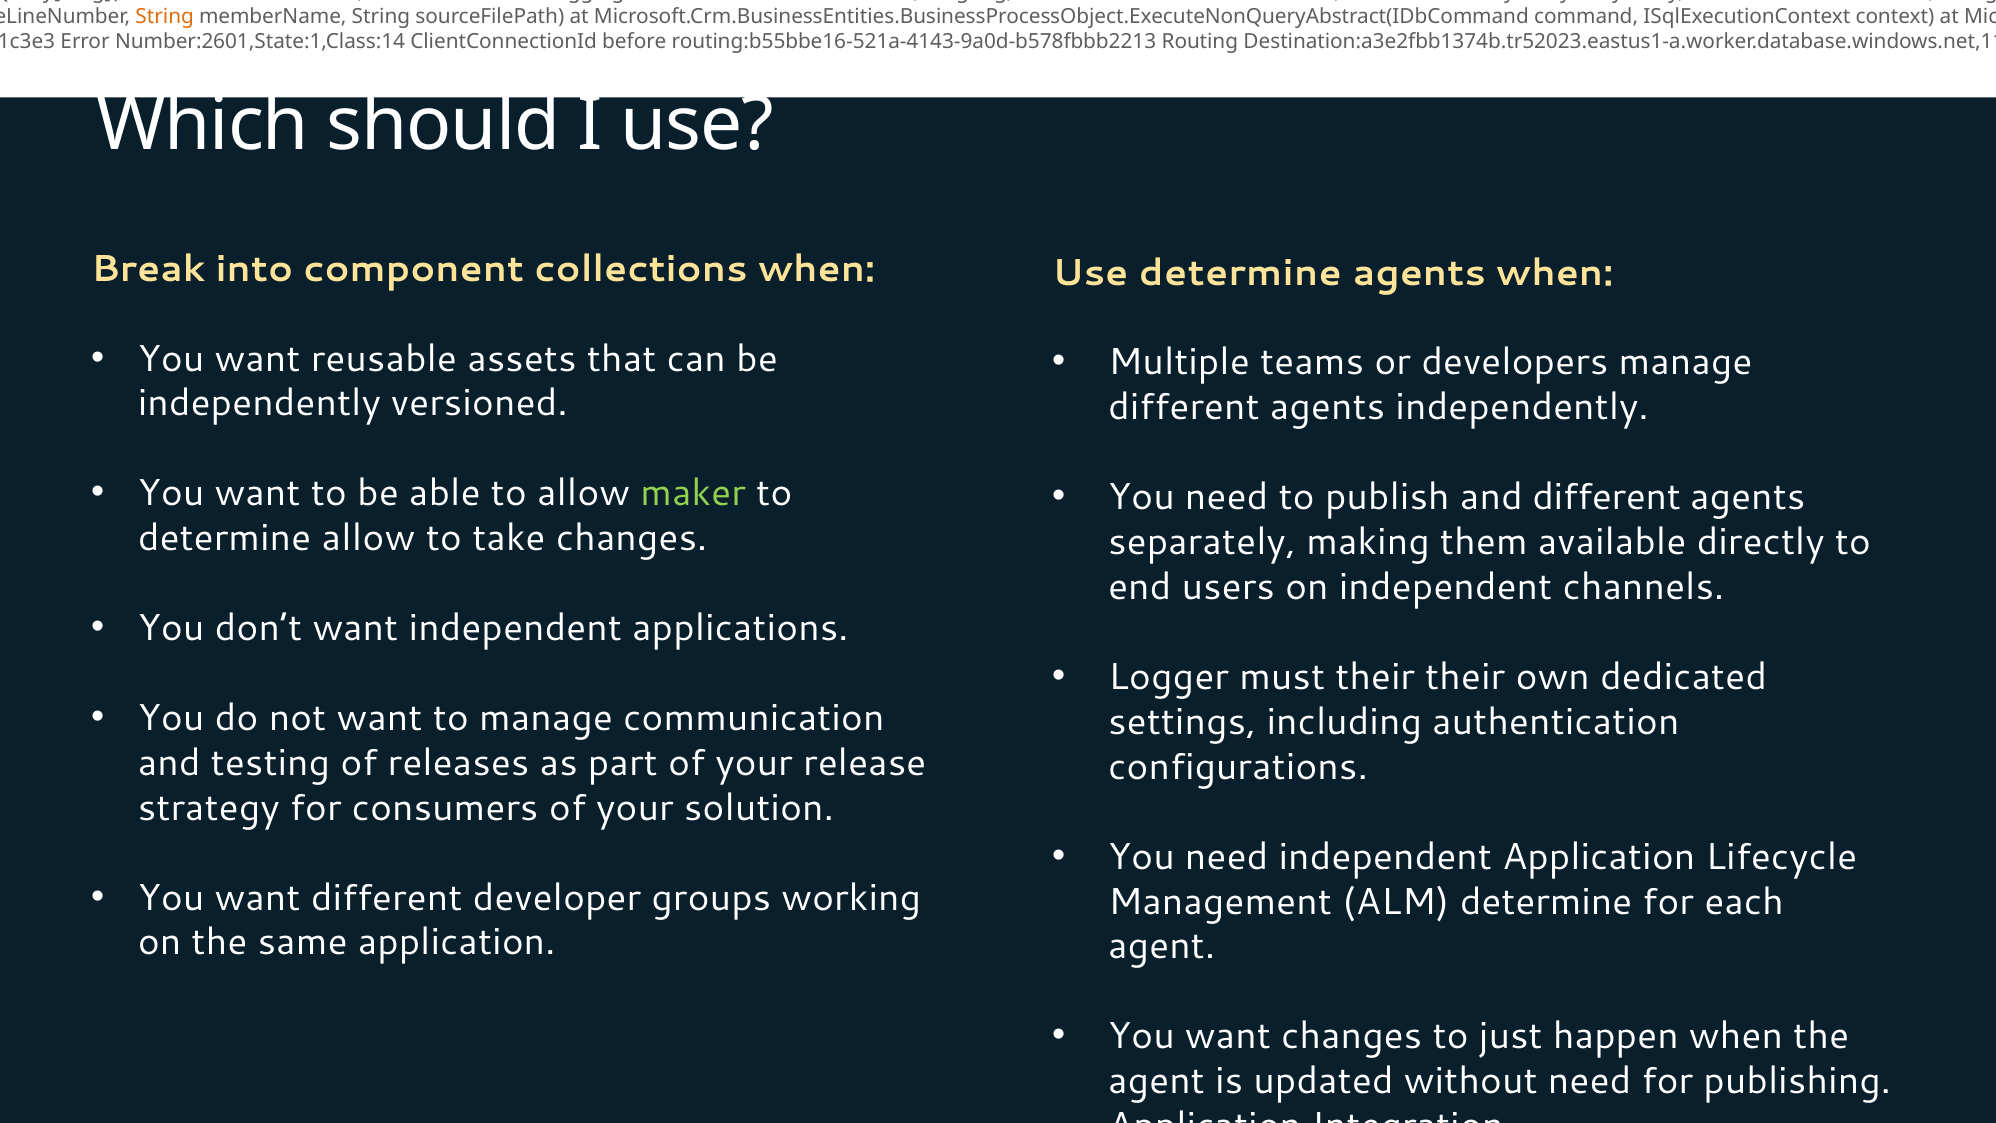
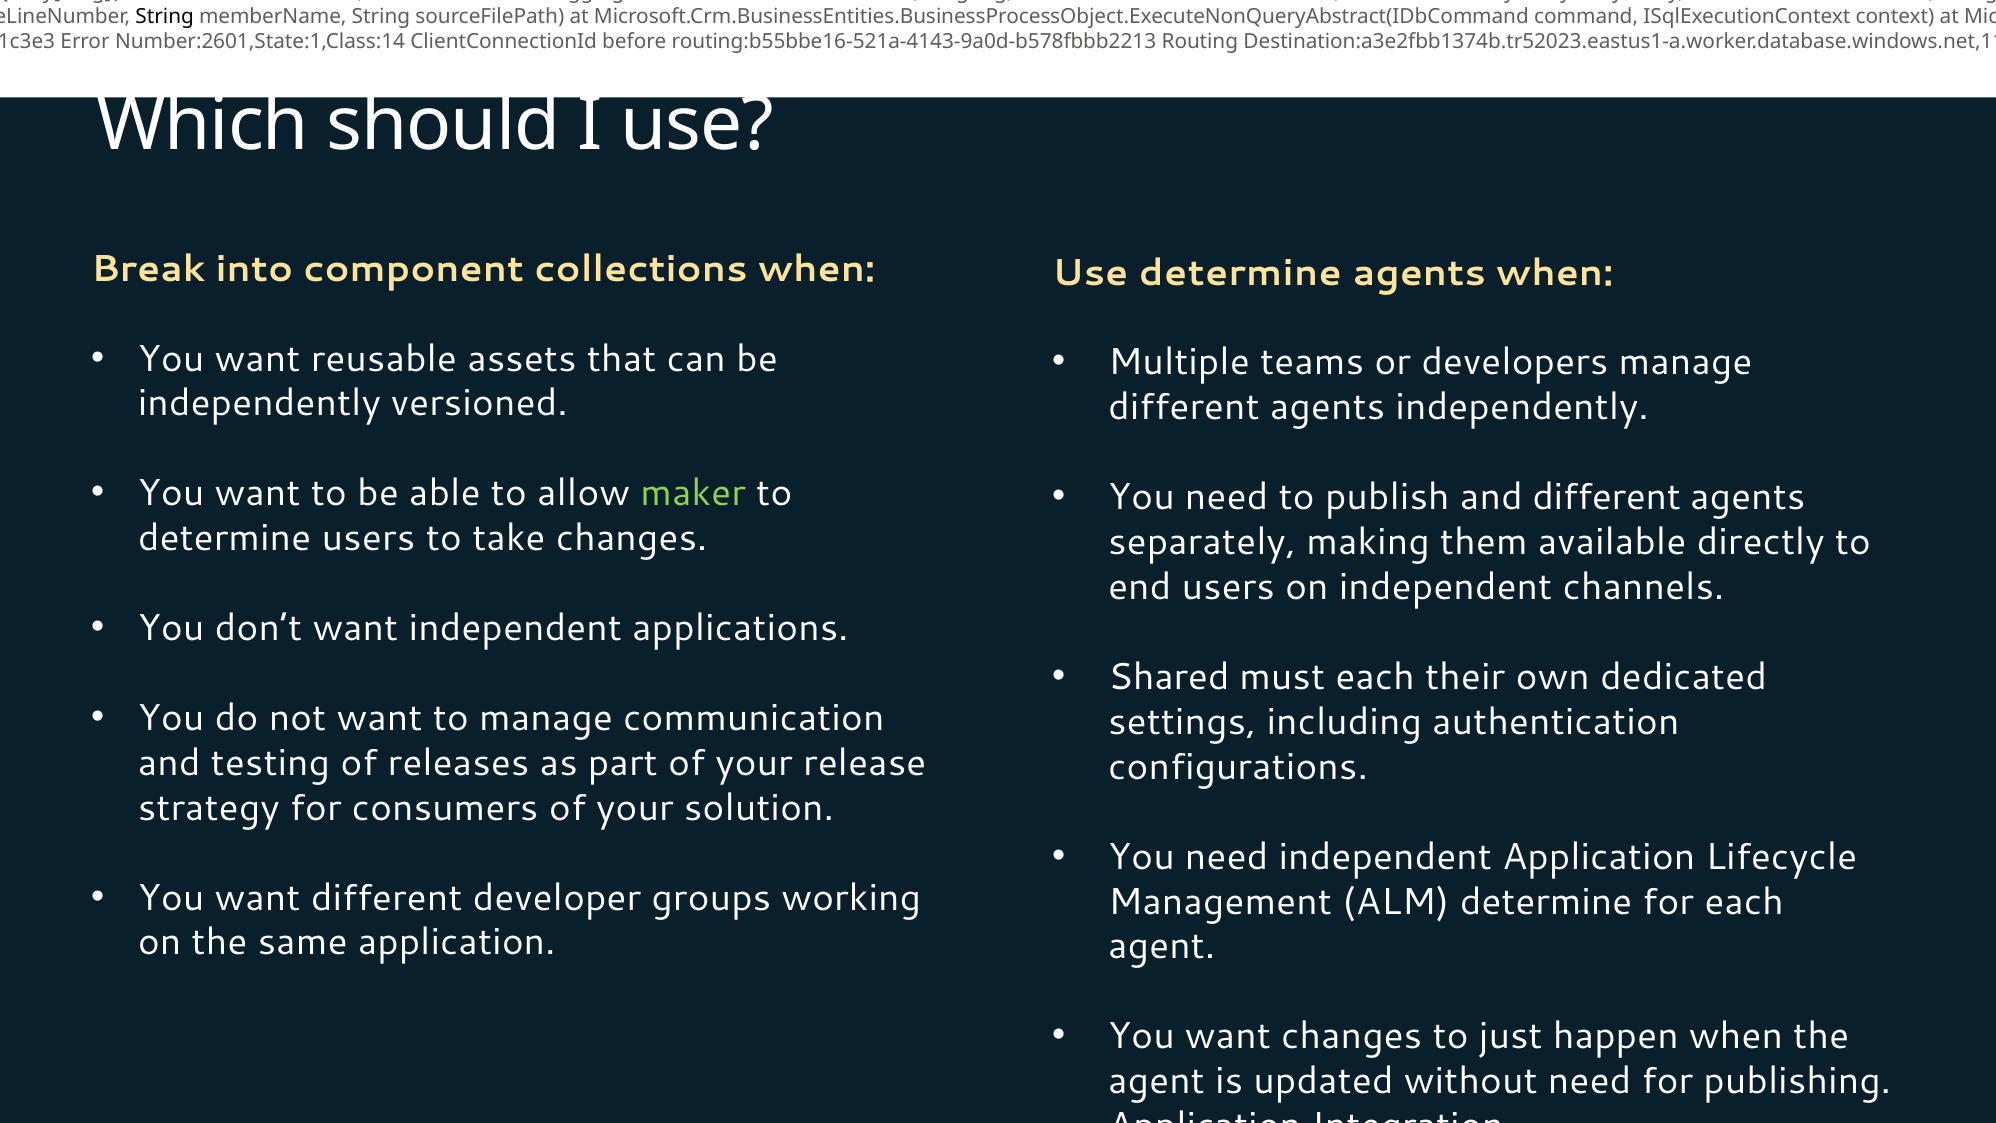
String colour: orange -> black (165, 17)
determine allow: allow -> users (369, 538)
Logger: Logger -> Shared (1169, 677)
must their: their -> each (1375, 677)
